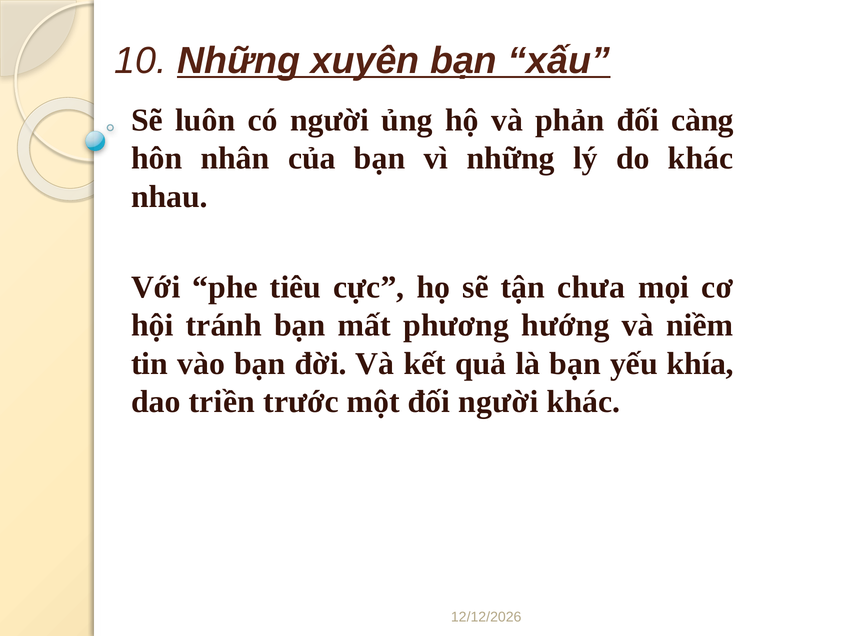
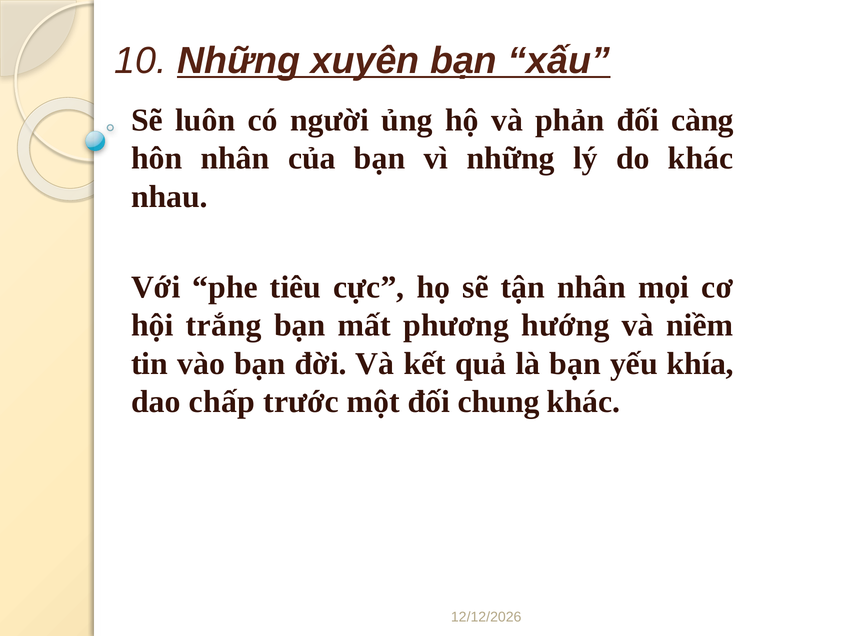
tận chưa: chưa -> nhân (591, 287)
tránh: tránh -> trắng (224, 325)
triền: triền -> chấp (222, 402)
đối người: người -> chung (499, 402)
